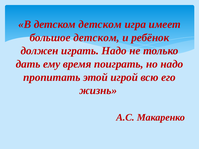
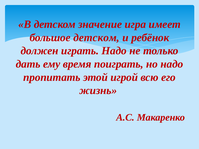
детском детском: детском -> значение (100, 24)
